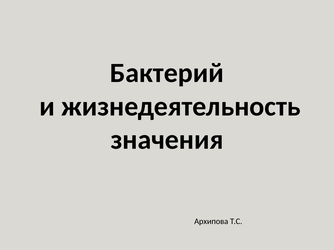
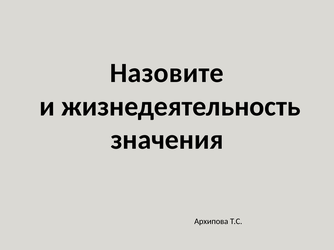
Бактерий: Бактерий -> Назовите (167, 73)
